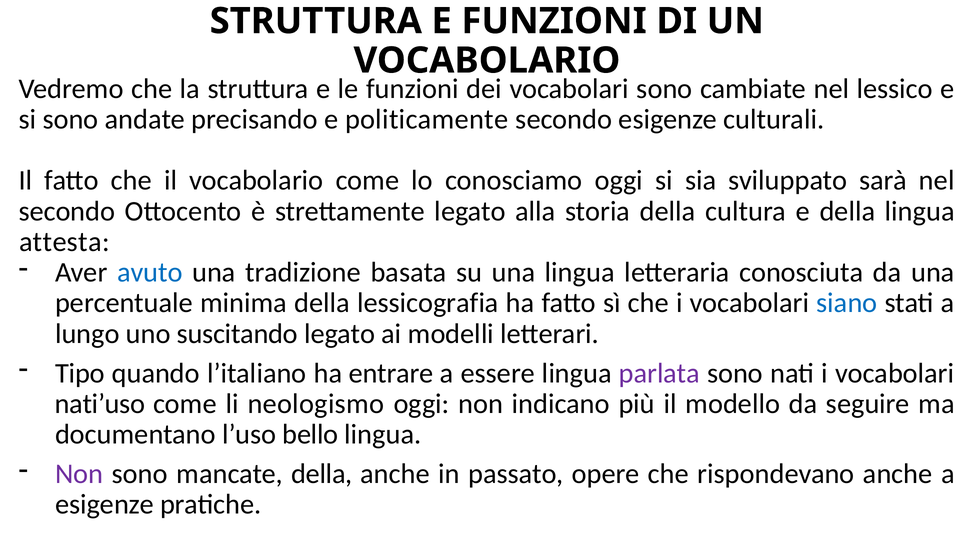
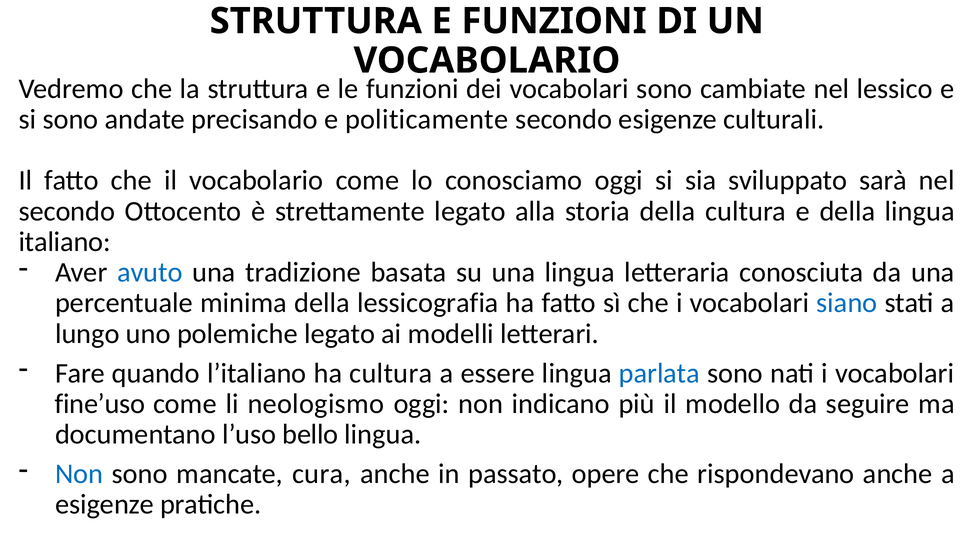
attesta: attesta -> italiano (65, 242)
suscitando: suscitando -> polemiche (237, 334)
Tipo: Tipo -> Fare (80, 373)
ha entrare: entrare -> cultura (391, 373)
parlata colour: purple -> blue (659, 373)
nati’uso: nati’uso -> fine’uso (100, 404)
Non colour: purple -> blue (79, 474)
mancate della: della -> cura (321, 474)
